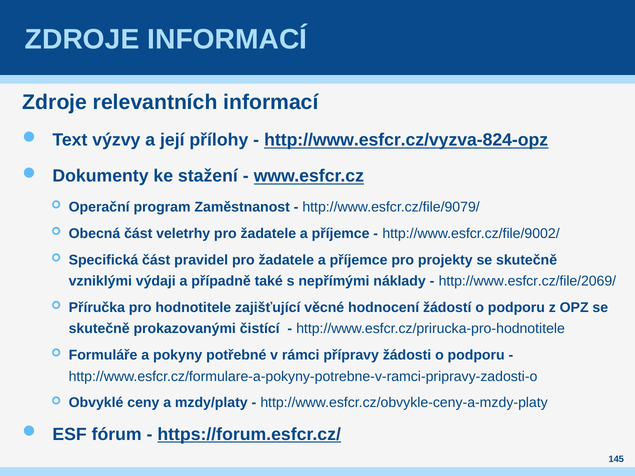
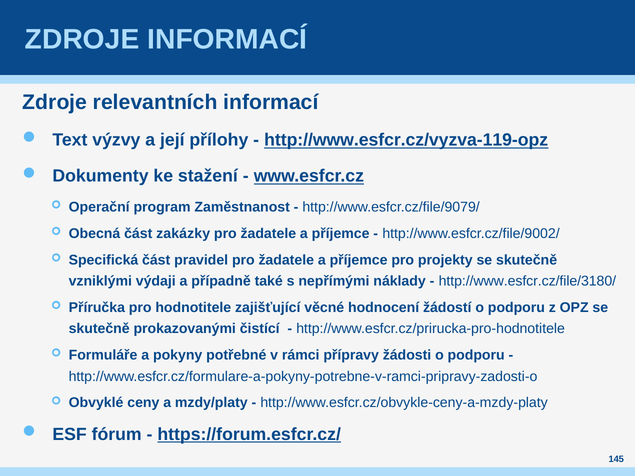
http://www.esfcr.cz/vyzva-824-opz: http://www.esfcr.cz/vyzva-824-opz -> http://www.esfcr.cz/vyzva-119-opz (406, 140)
veletrhy: veletrhy -> zakázky (183, 234)
http://www.esfcr.cz/file/2069/: http://www.esfcr.cz/file/2069/ -> http://www.esfcr.cz/file/3180/ (527, 281)
